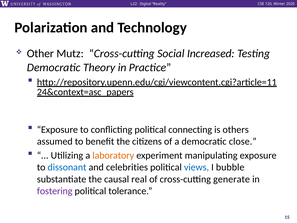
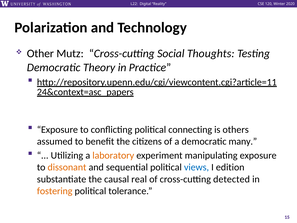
Increased: Increased -> Thoughts (211, 53)
close: close -> many (243, 141)
dissonant colour: blue -> orange (67, 167)
celebrities: celebrities -> sequential (127, 167)
bubble: bubble -> edition (230, 167)
generate: generate -> detected (232, 179)
fostering colour: purple -> orange (55, 191)
